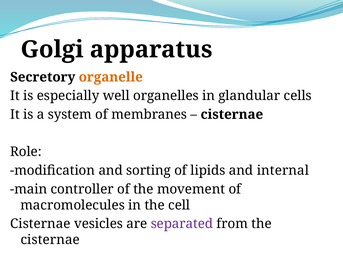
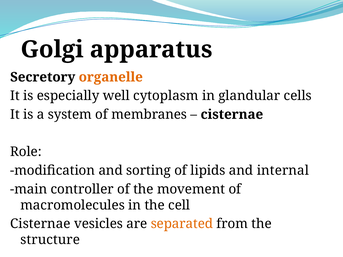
organelles: organelles -> cytoplasm (166, 96)
separated colour: purple -> orange (182, 224)
cisternae: cisternae -> structure (50, 240)
